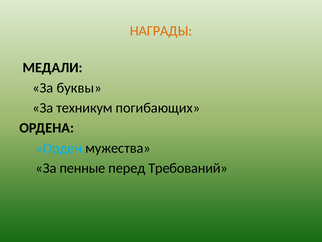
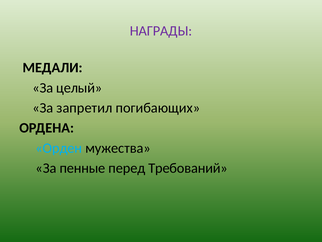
НАГРАДЫ colour: orange -> purple (161, 31)
буквы: буквы -> целый (79, 88)
техникум: техникум -> запретил (84, 108)
